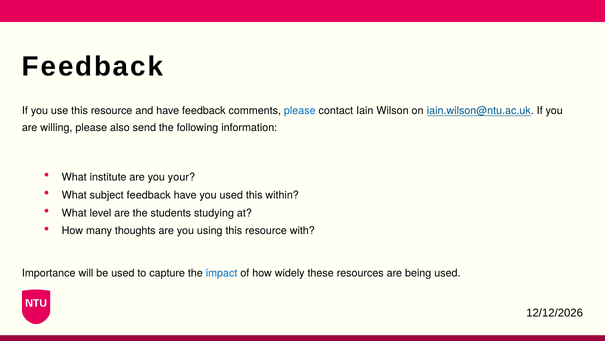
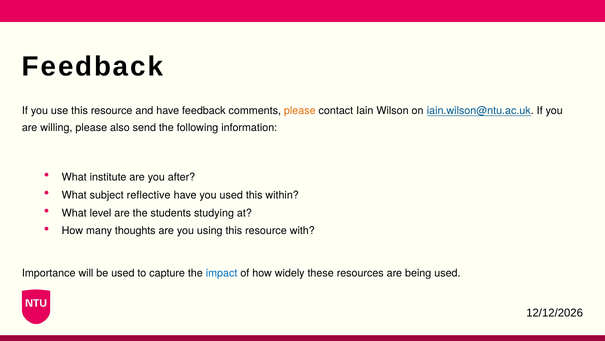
please colour: blue -> orange (300, 110)
your: your -> after (182, 177)
subject feedback: feedback -> reflective (149, 195)
